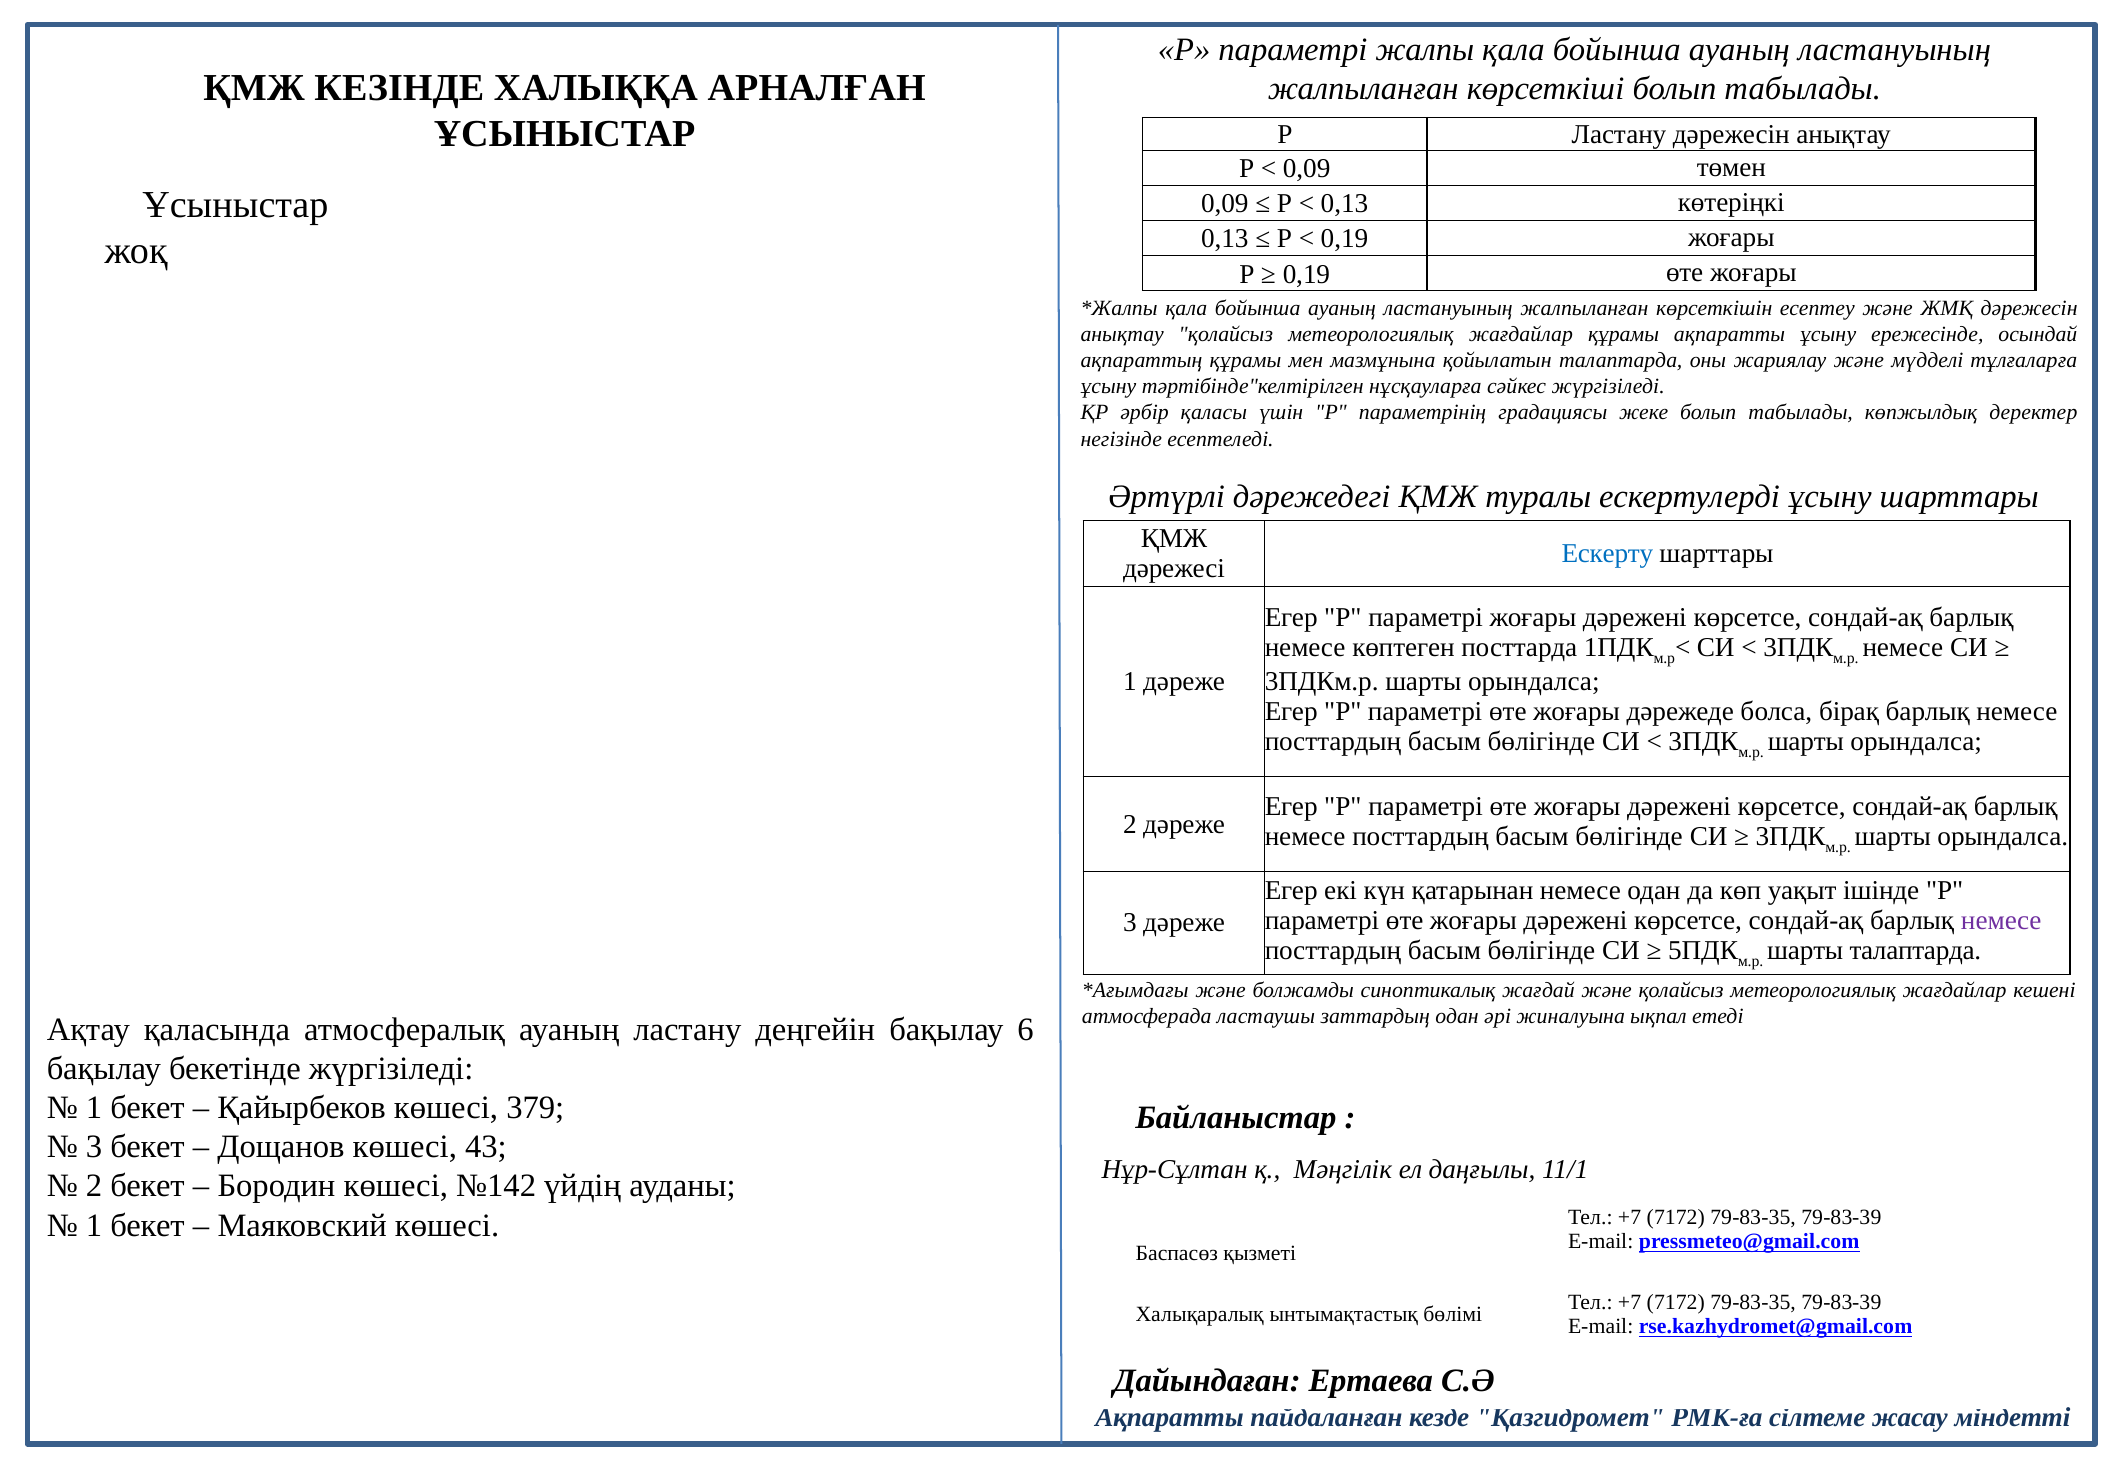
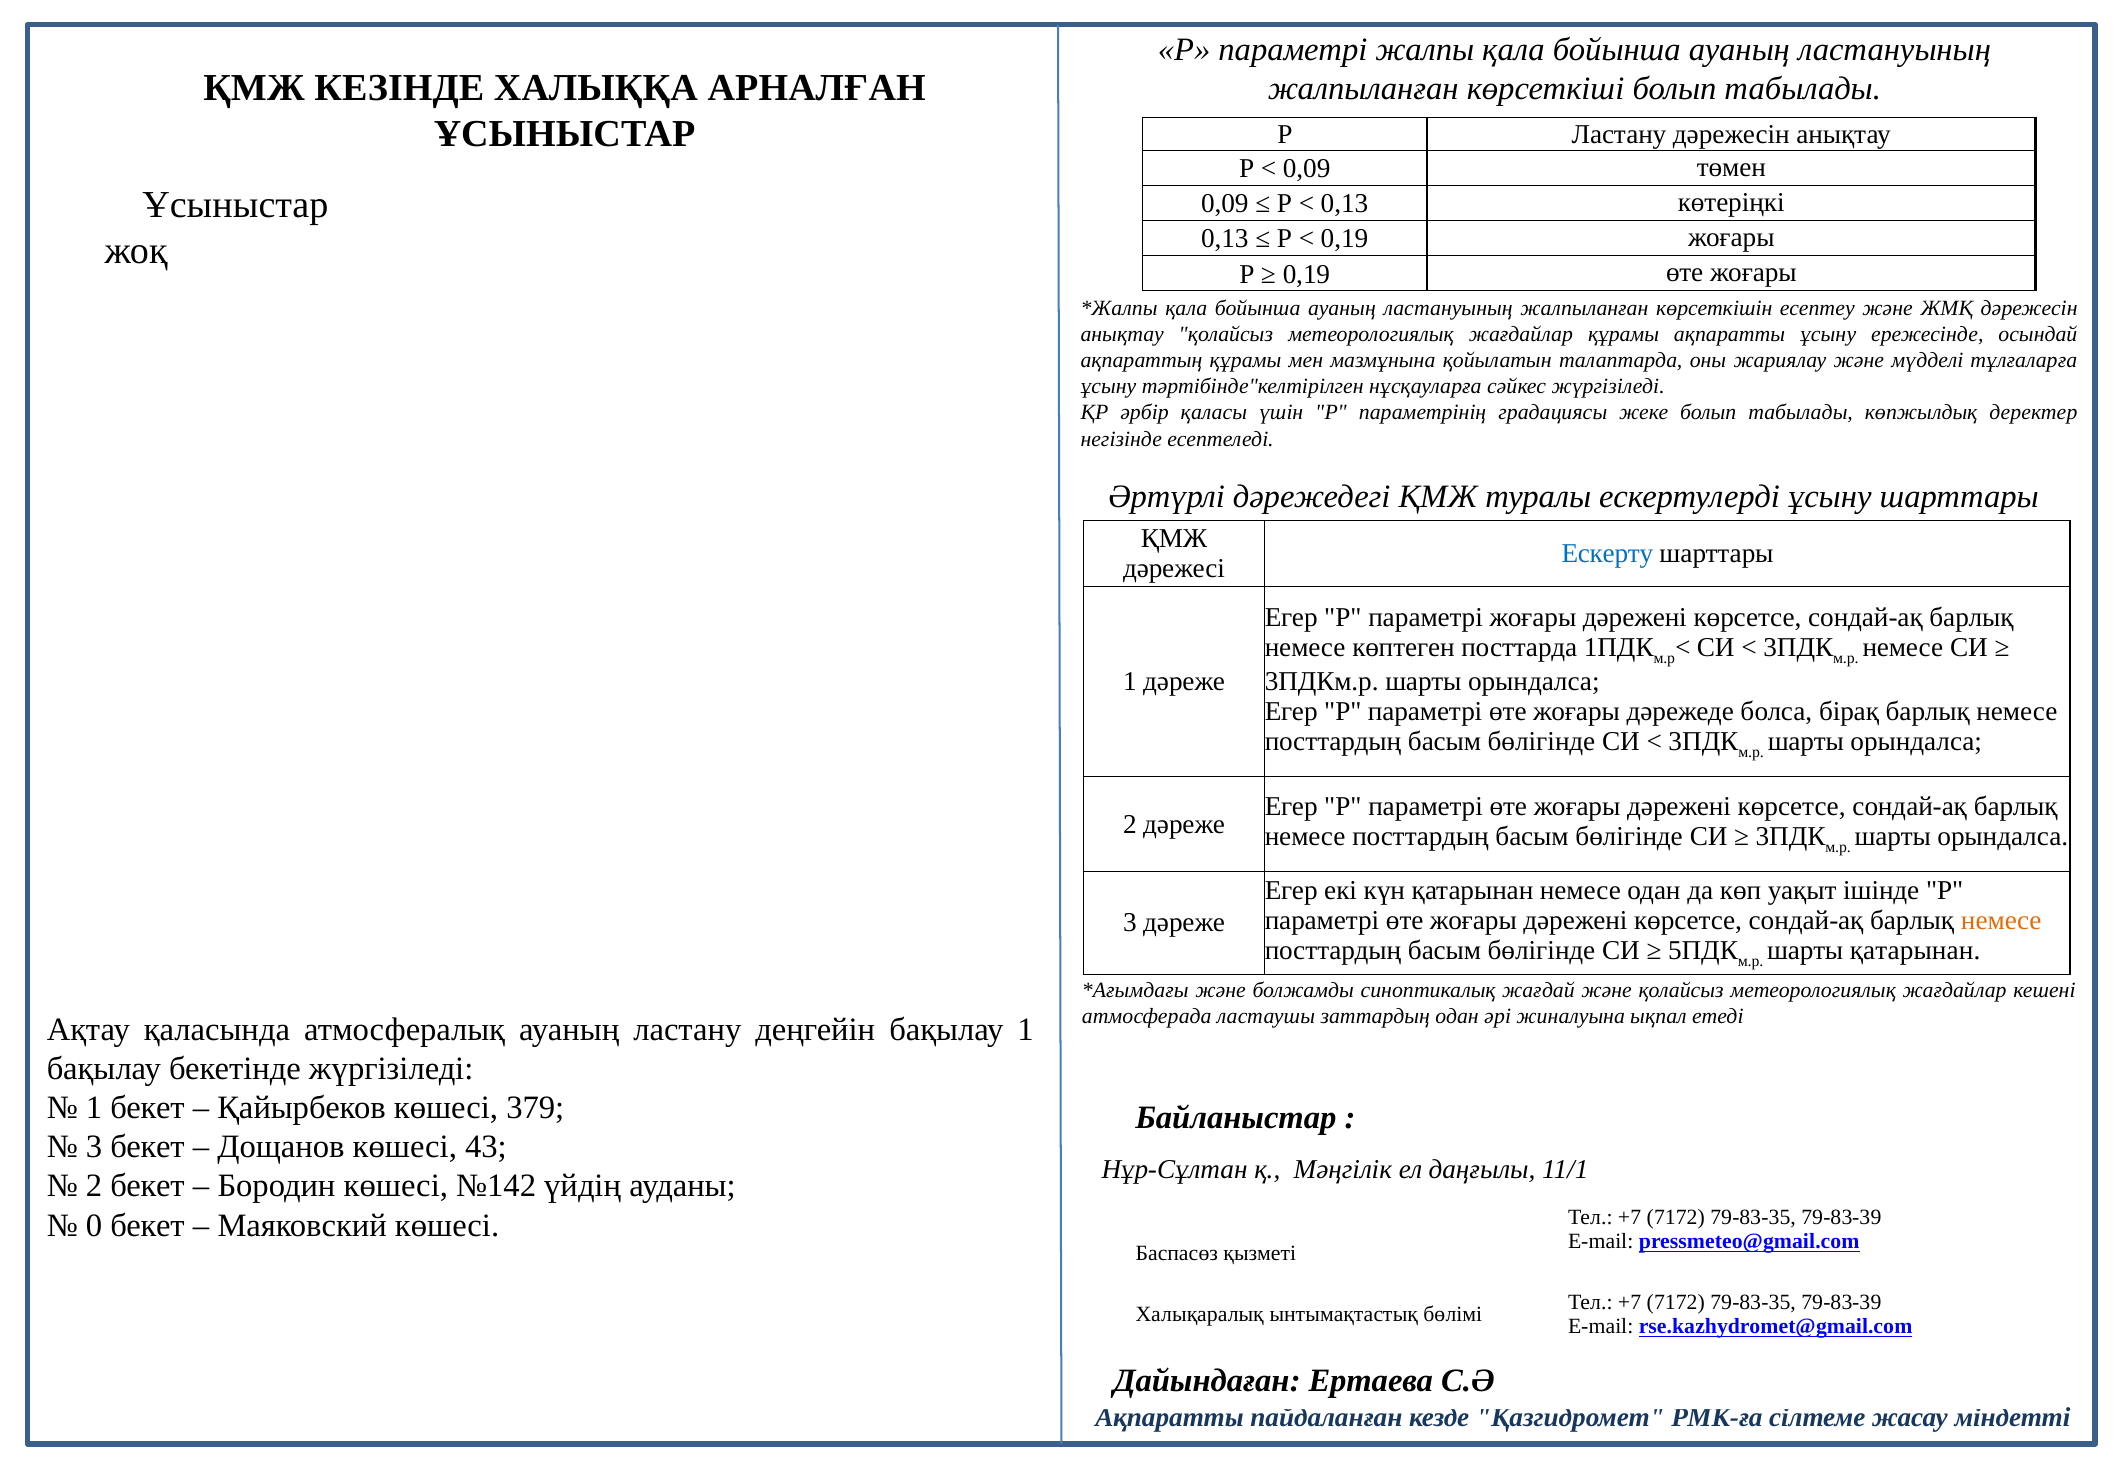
немесе colour: purple -> orange (2001, 921)
шарты талаптарда: талаптарда -> қатарынан (1915, 951)
бақылау 6: 6 -> 1 (1026, 1030)
1: 1 -> 0 (94, 1226)
